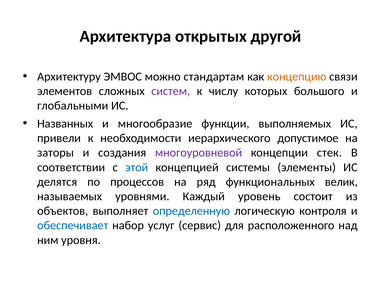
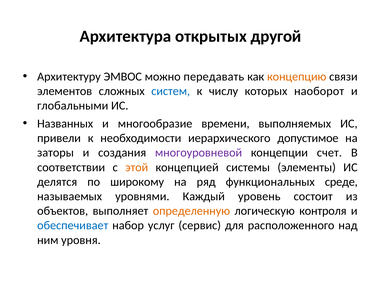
стандартам: стандартам -> передавать (214, 77)
систем colour: purple -> blue (171, 91)
большого: большого -> наоборот (319, 91)
функции: функции -> времени (226, 124)
стек: стек -> счет (329, 153)
этой colour: blue -> orange (137, 168)
процессов: процессов -> широкому (137, 182)
велик: велик -> среде (341, 182)
определенную colour: blue -> orange (191, 211)
